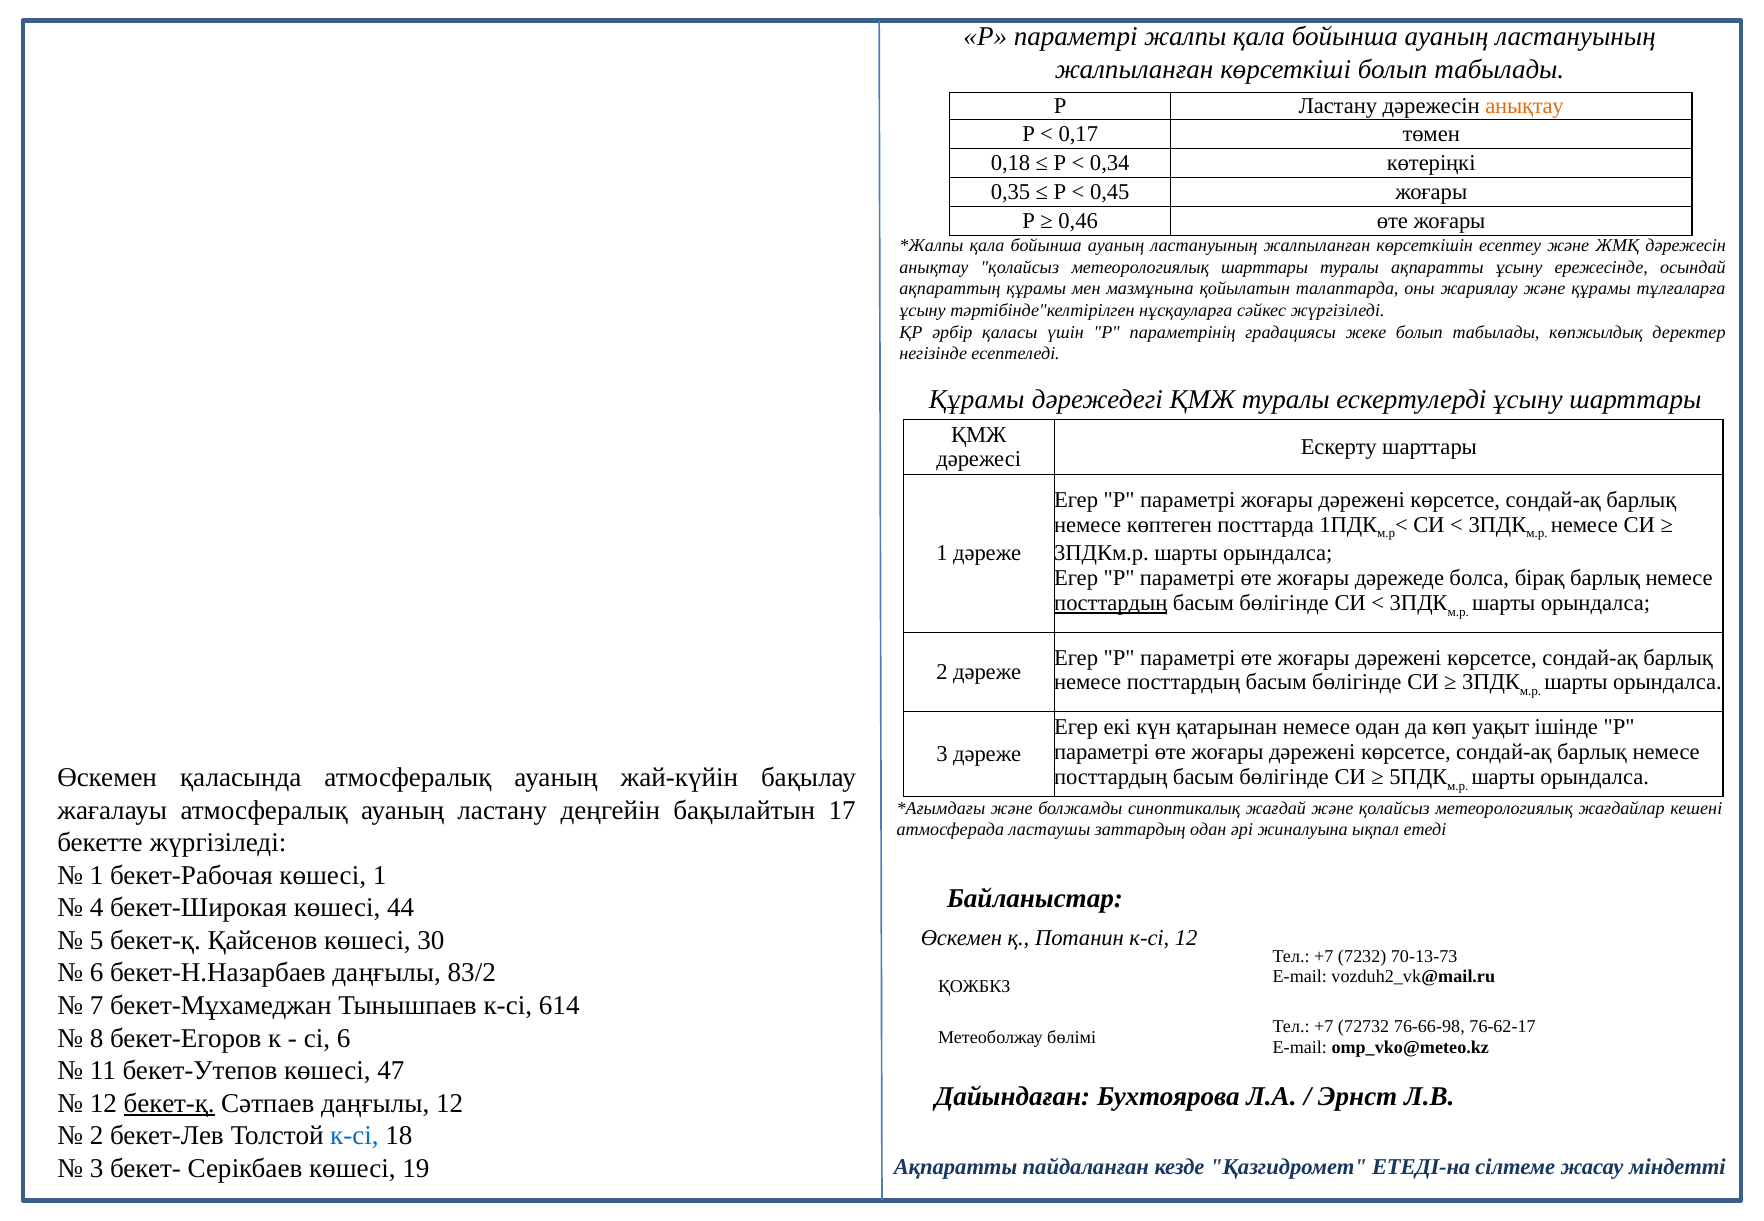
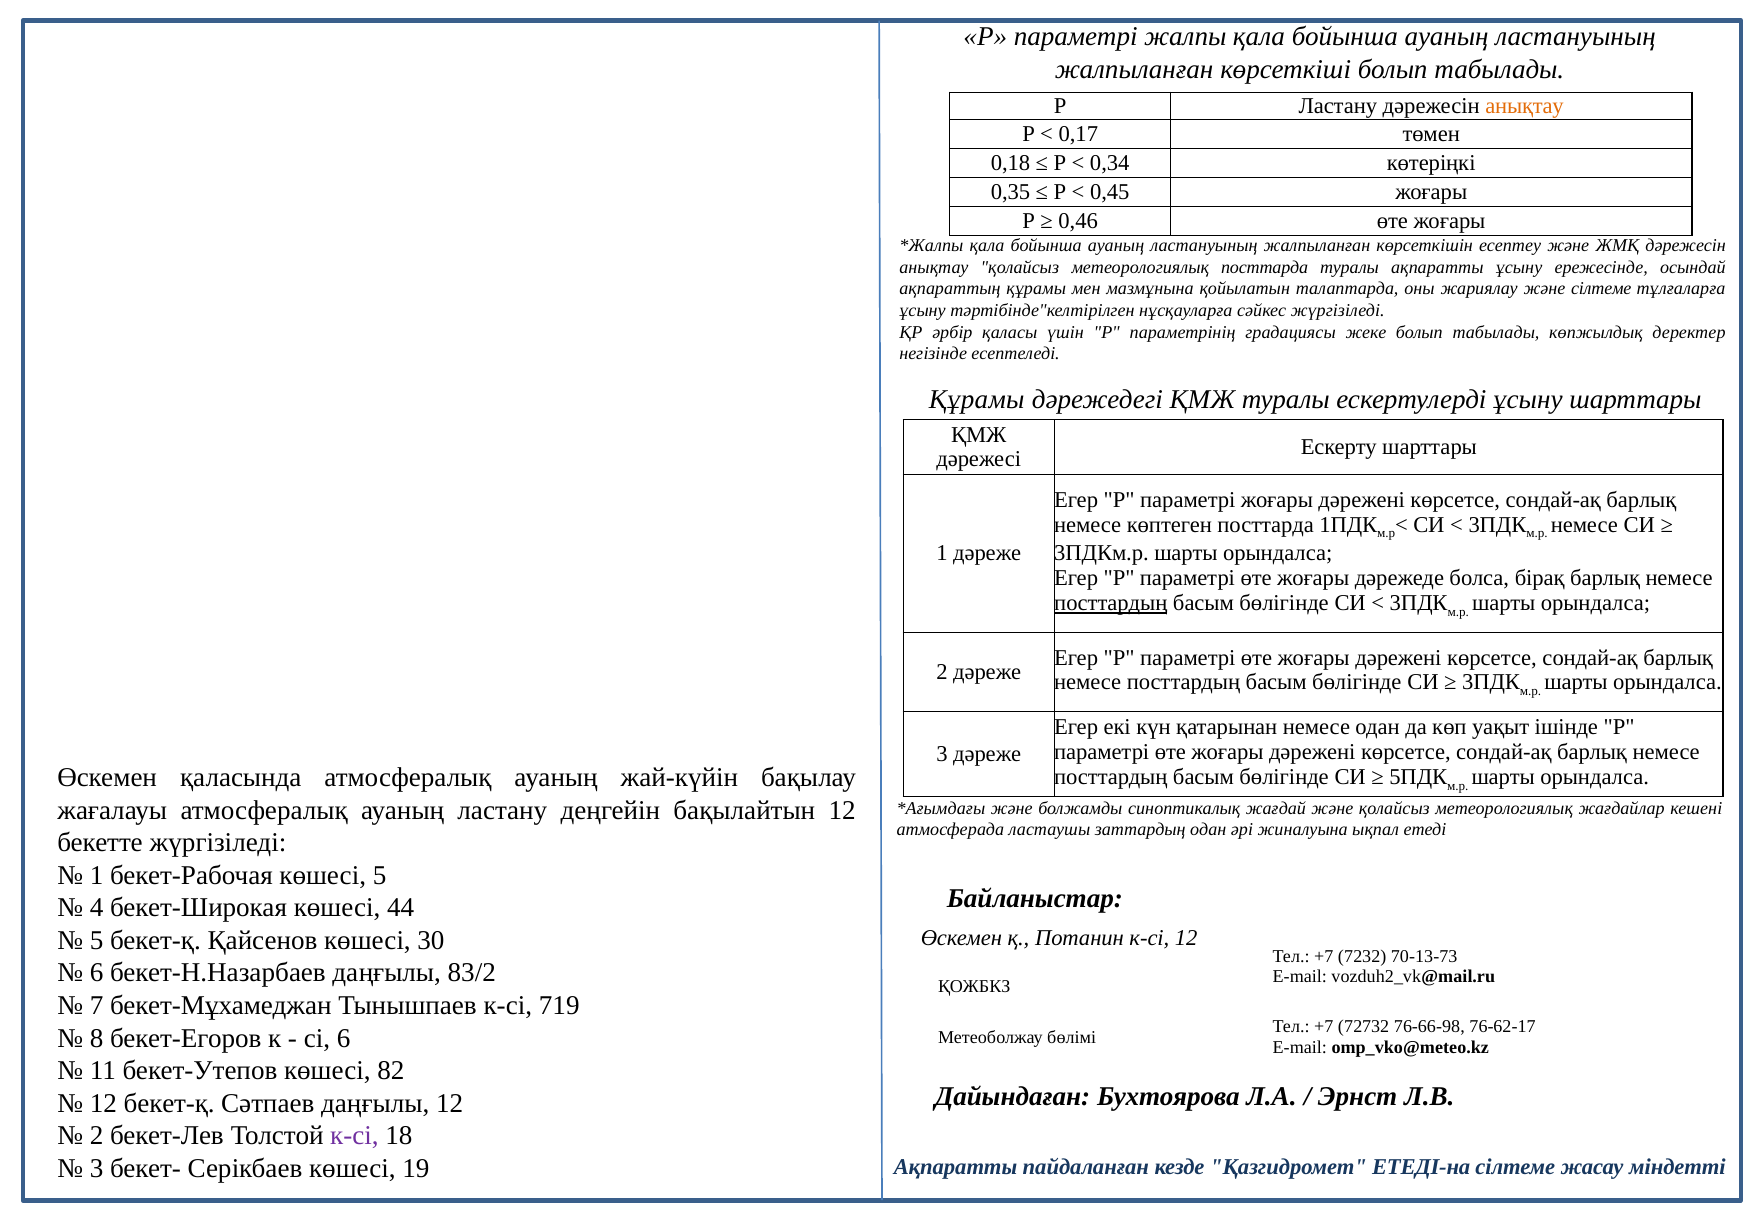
метеорологиялық шарттары: шарттары -> посттарда (1265, 267)
және құрамы: құрамы -> сілтеме (1601, 289)
бақылайтын 17: 17 -> 12 (842, 810)
көшесі 1: 1 -> 5 (380, 875)
614: 614 -> 719 (559, 1006)
47: 47 -> 82 (391, 1071)
бекет-қ underline: present -> none (169, 1103)
к-сі colour: blue -> purple (354, 1136)
